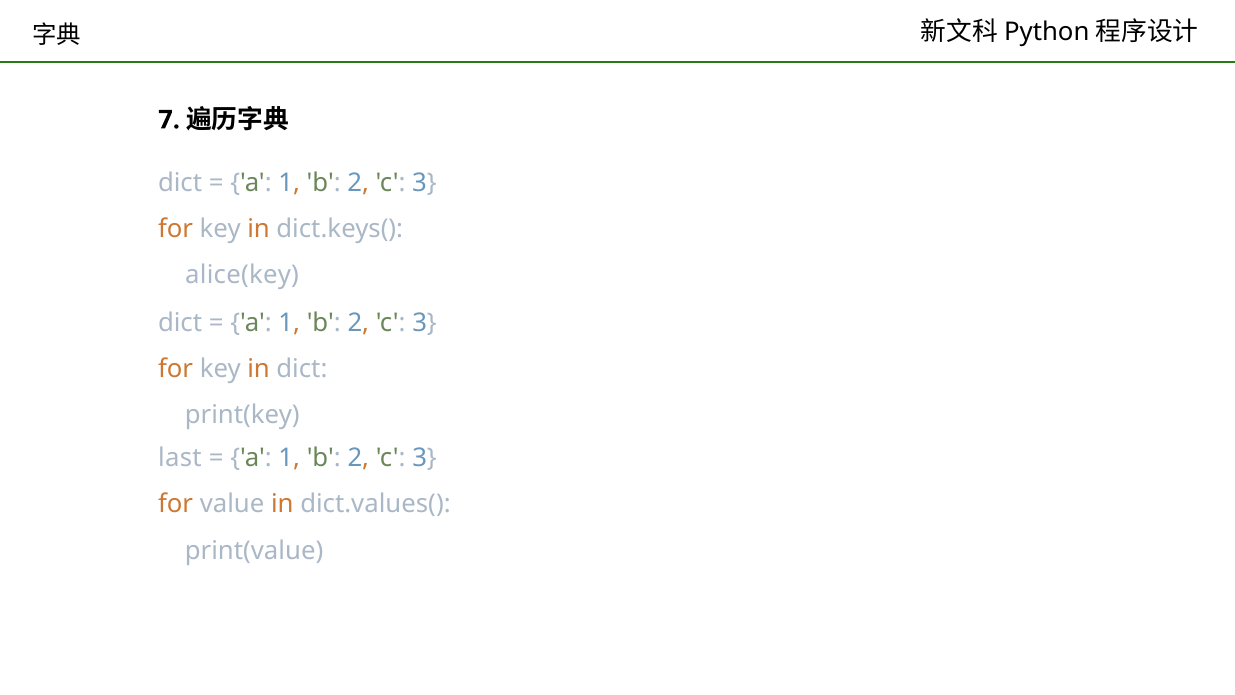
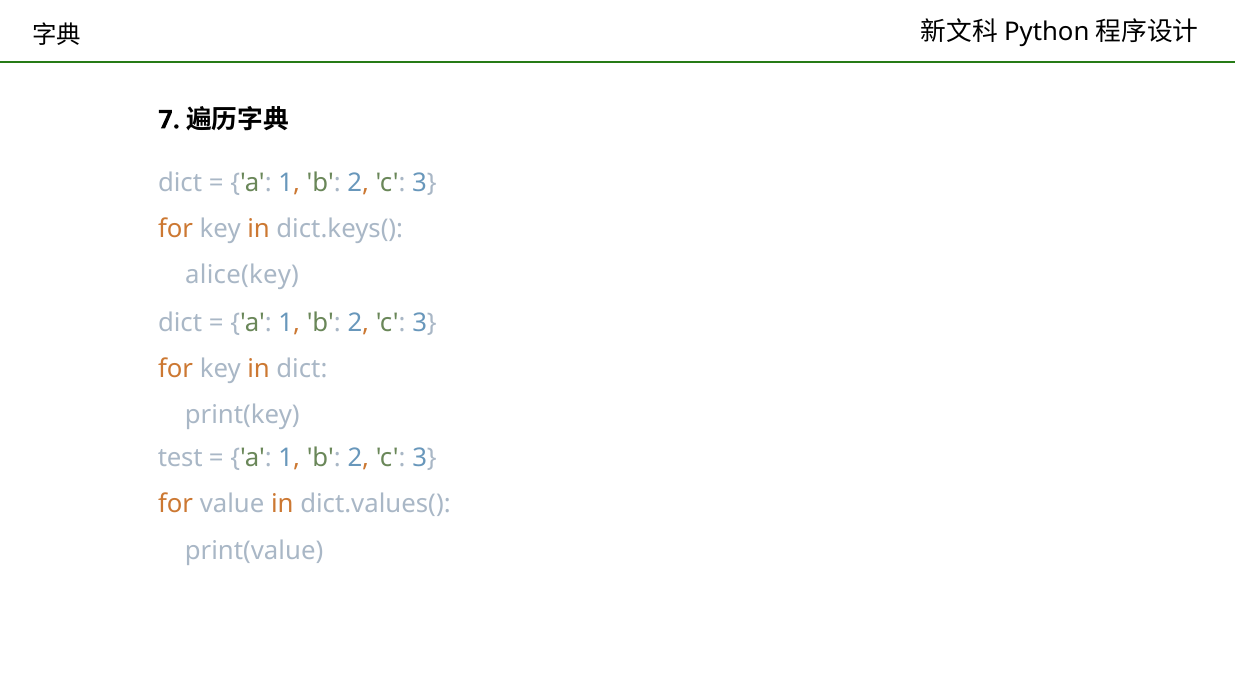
last: last -> test (180, 458)
